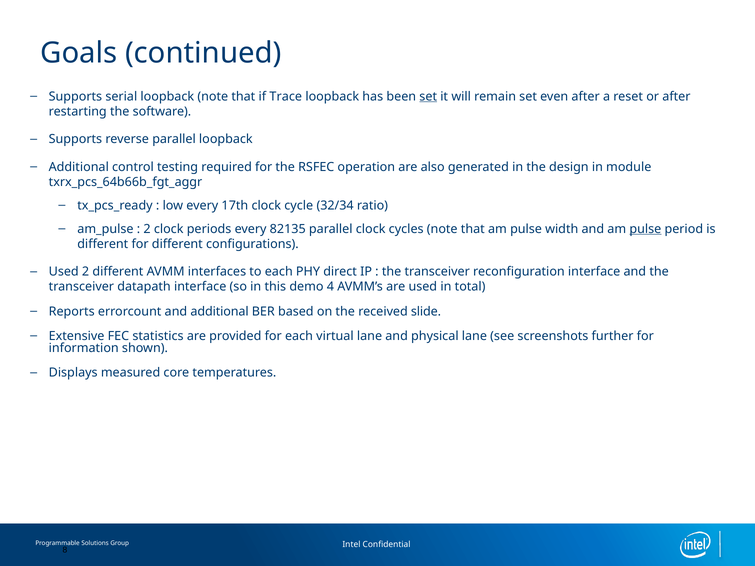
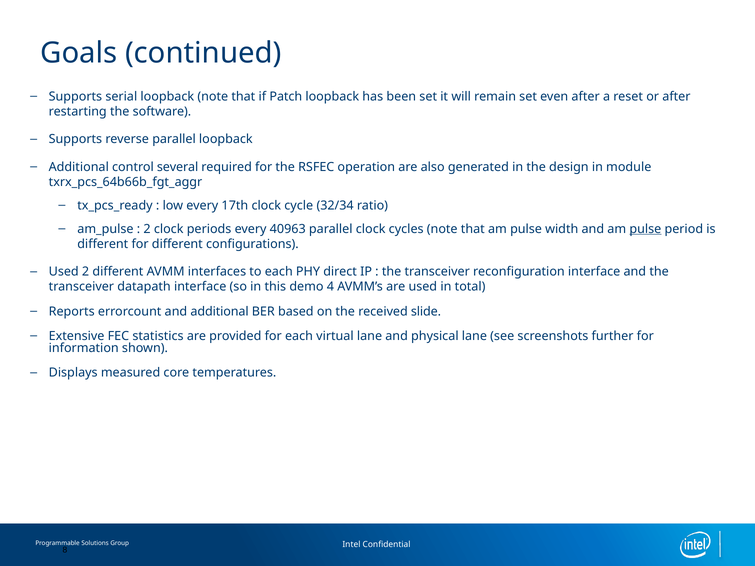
Trace: Trace -> Patch (286, 96)
set underline: present -> none (428, 96)
testing: testing -> several (178, 167)
82135: 82135 -> 40963 (288, 229)
